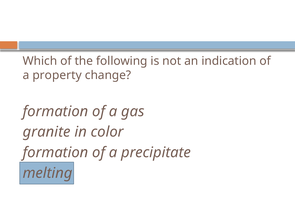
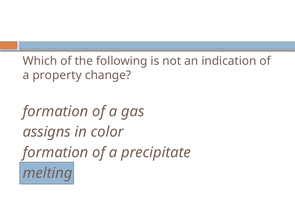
granite: granite -> assigns (47, 132)
